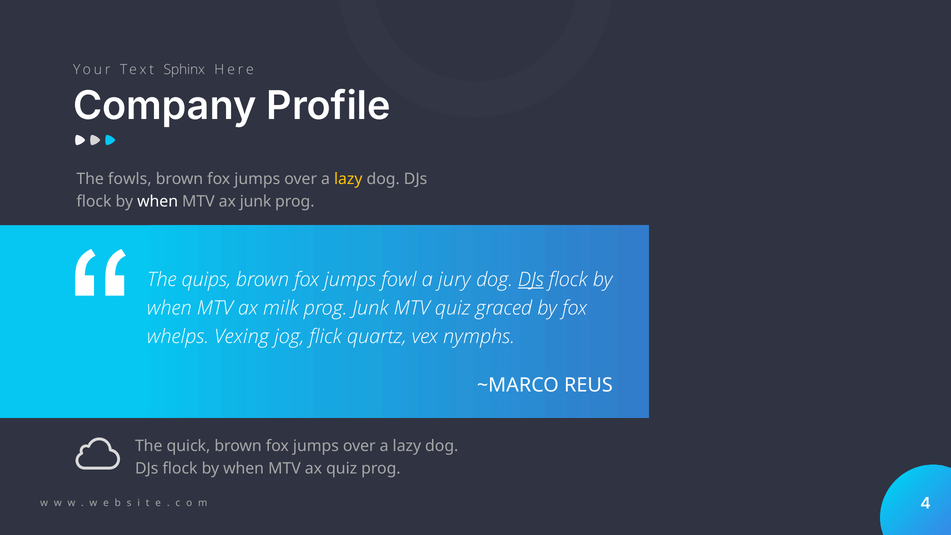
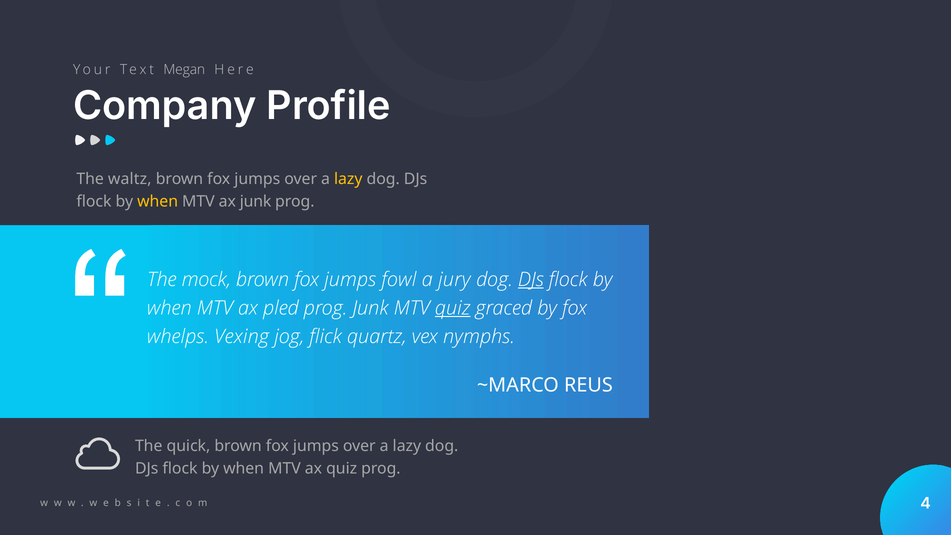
Sphinx: Sphinx -> Megan (184, 69)
fowls: fowls -> waltz (130, 179)
when colour: white -> yellow (158, 202)
quips: quips -> mock (206, 279)
milk: milk -> pled (281, 308)
quiz underline: none -> present (453, 308)
